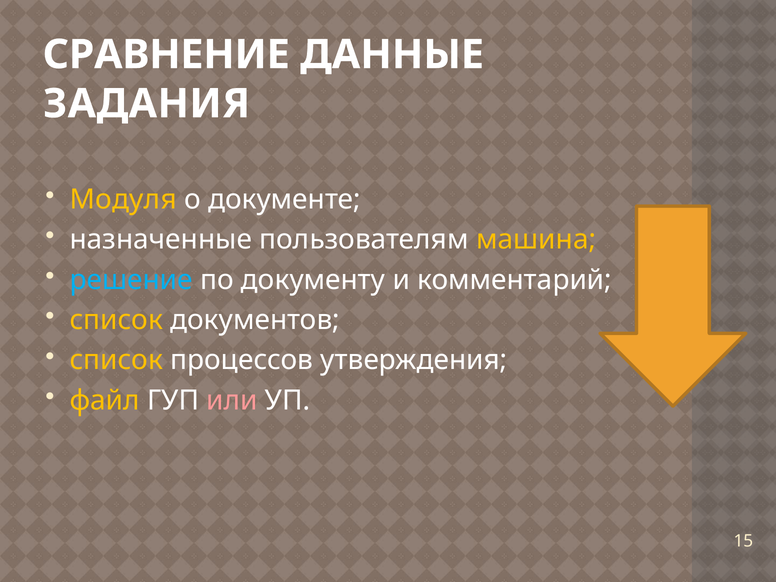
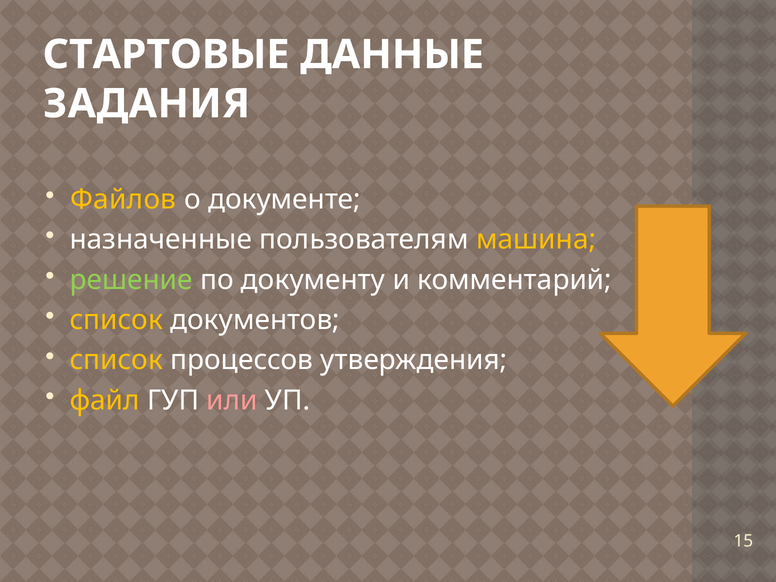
СРАВНЕНИЕ: СРАВНЕНИЕ -> СТАРТОВЫЕ (166, 55)
Модуля: Модуля -> Файлов (123, 199)
решение colour: light blue -> light green (131, 280)
